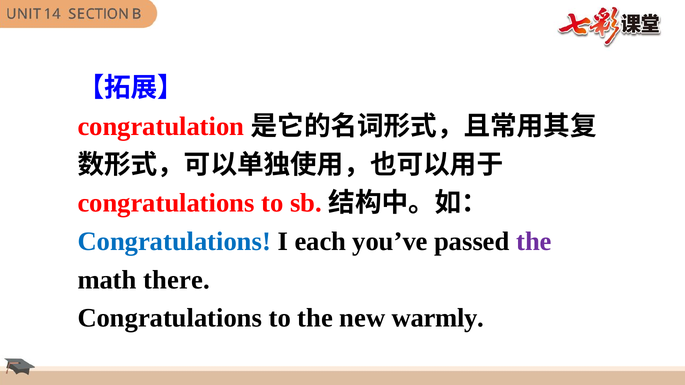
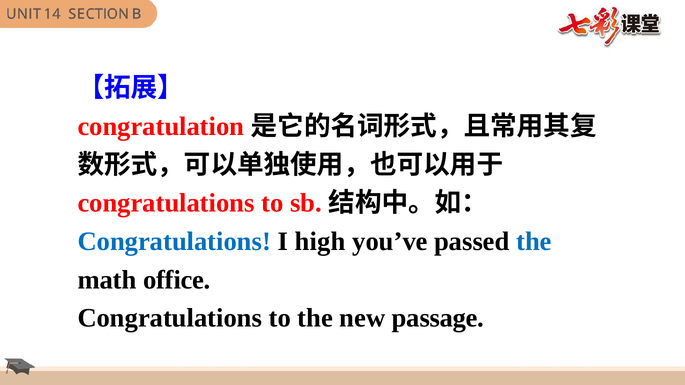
each: each -> high (320, 242)
the colour: purple -> blue (534, 242)
there: there -> office (177, 280)
warmly: warmly -> passage (438, 318)
